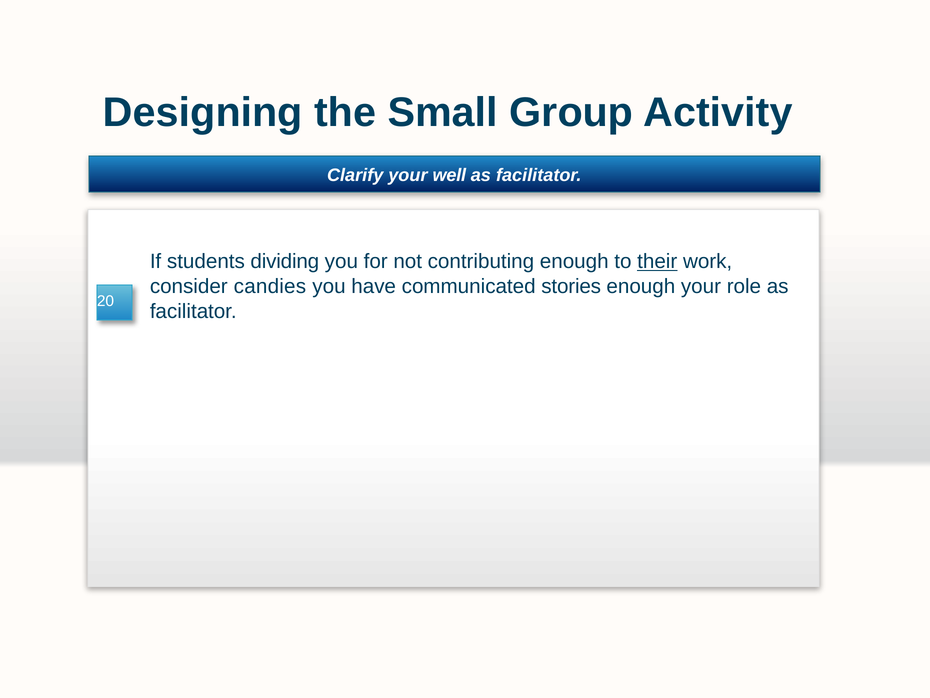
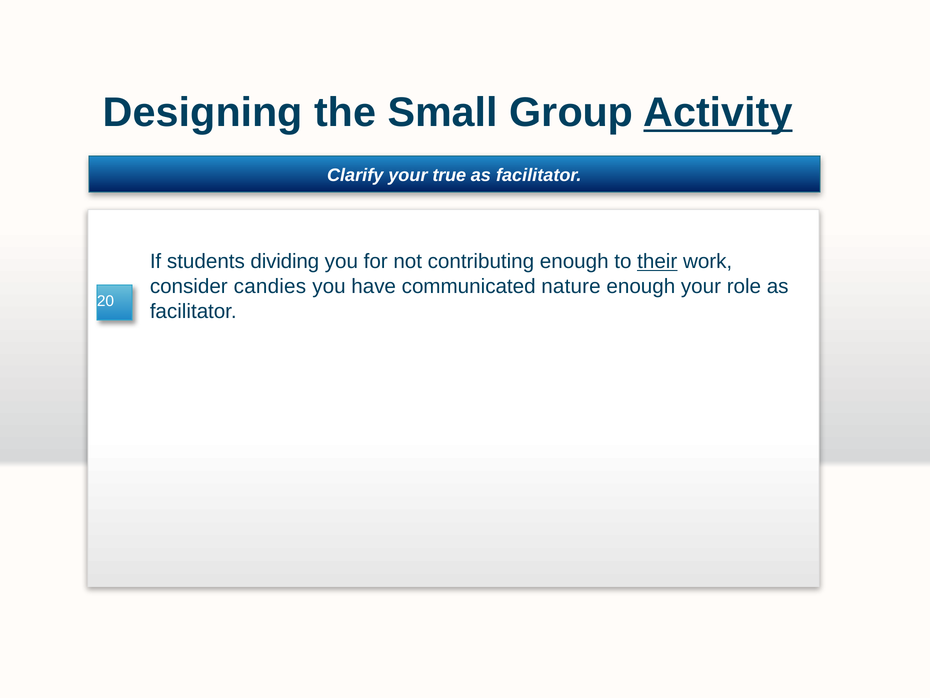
Activity underline: none -> present (718, 113)
well: well -> true (449, 175)
stories: stories -> nature (571, 286)
